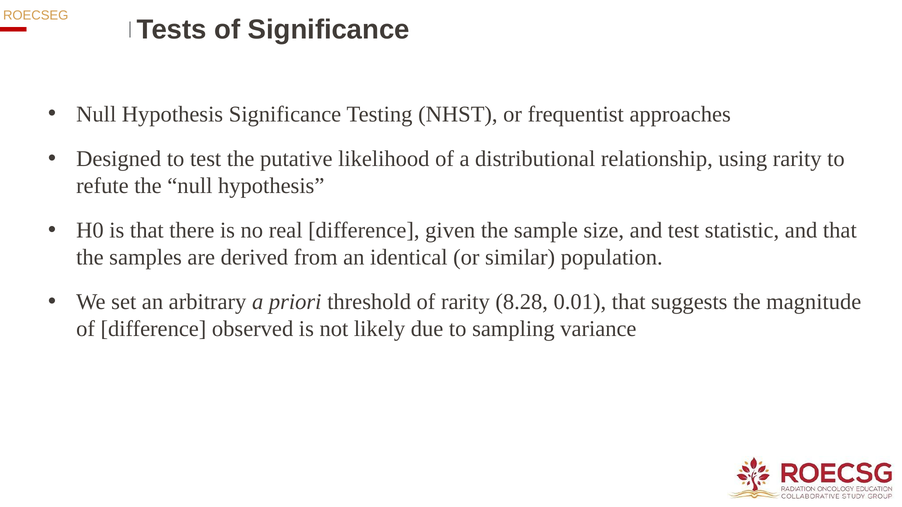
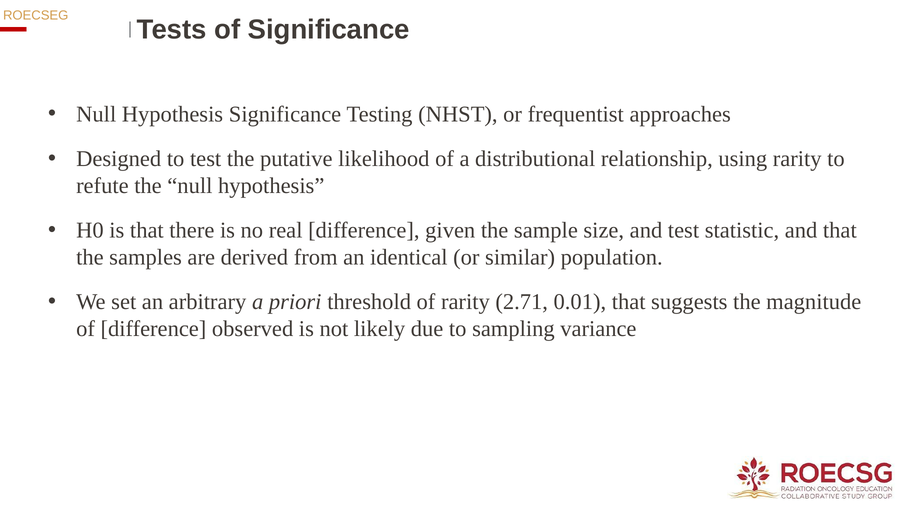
8.28: 8.28 -> 2.71 (522, 302)
